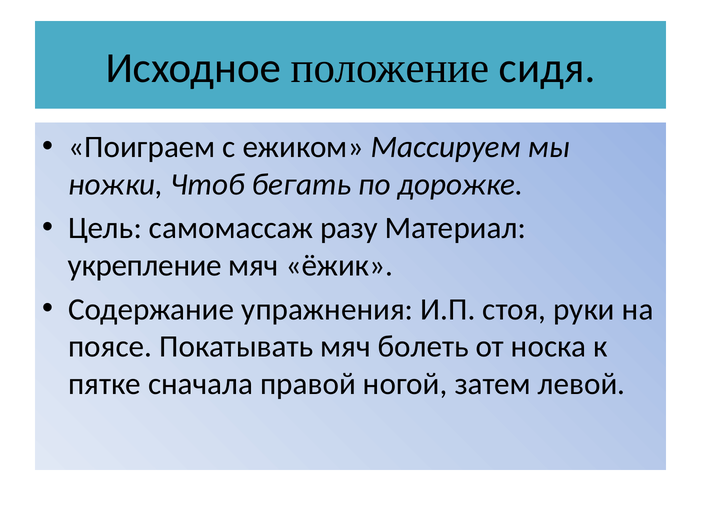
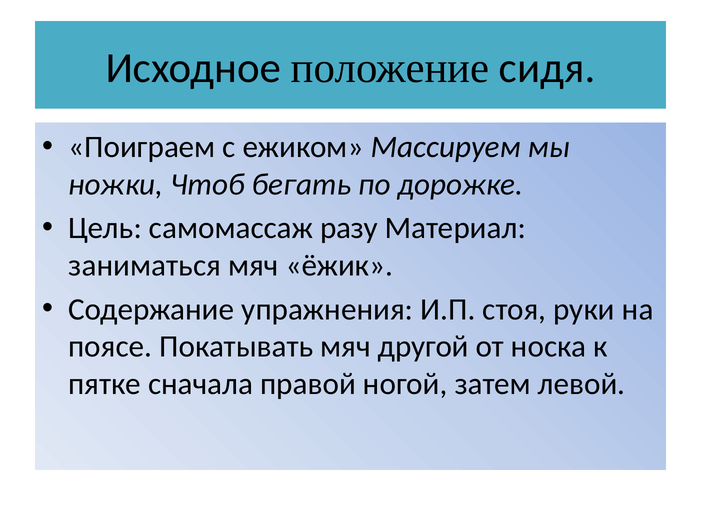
укрепление: укрепление -> заниматься (145, 265)
болеть: болеть -> другой (423, 347)
